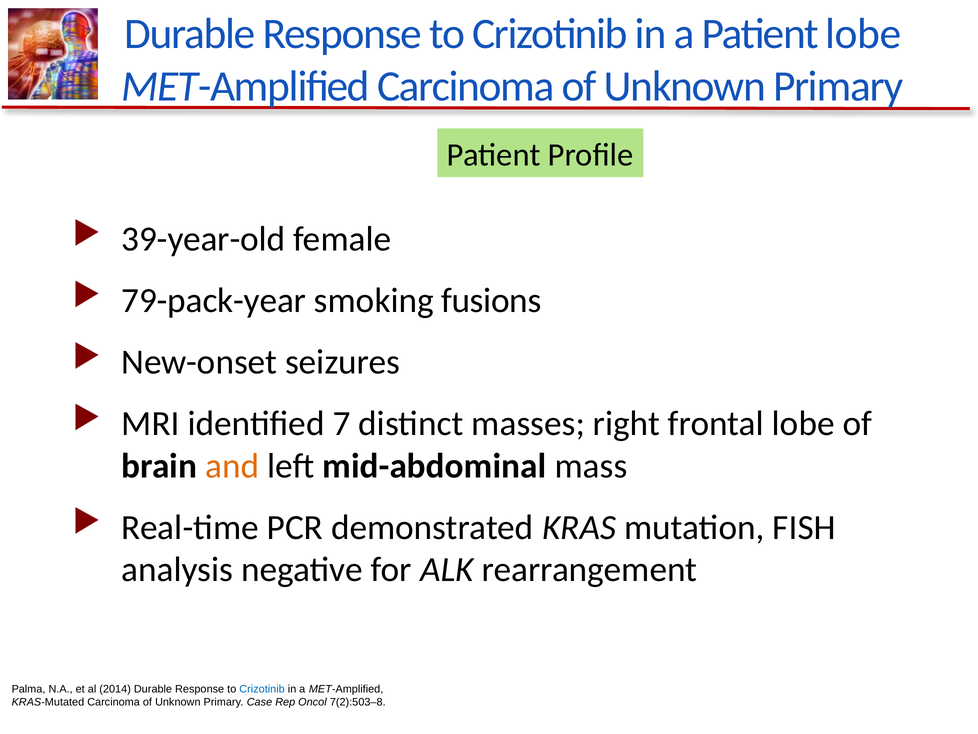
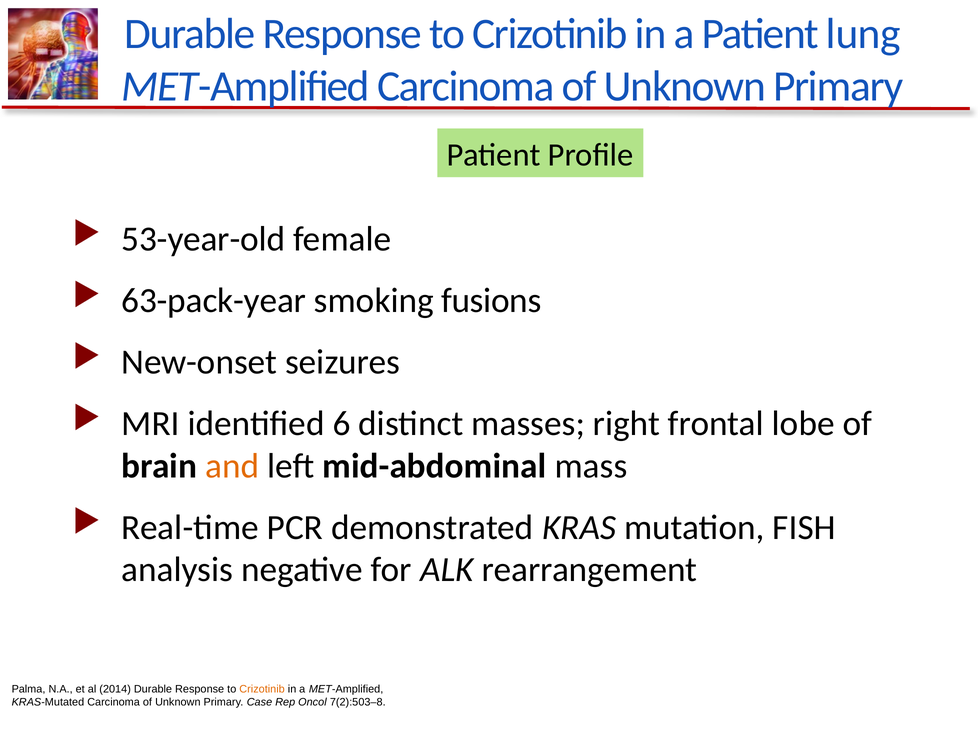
Patient lobe: lobe -> lung (863, 34)
39-year-old: 39-year-old -> 53-year-old (203, 239)
79-pack-year: 79-pack-year -> 63-pack-year (214, 301)
7: 7 -> 6 (341, 423)
Crizotinib colour: blue -> orange (262, 688)
